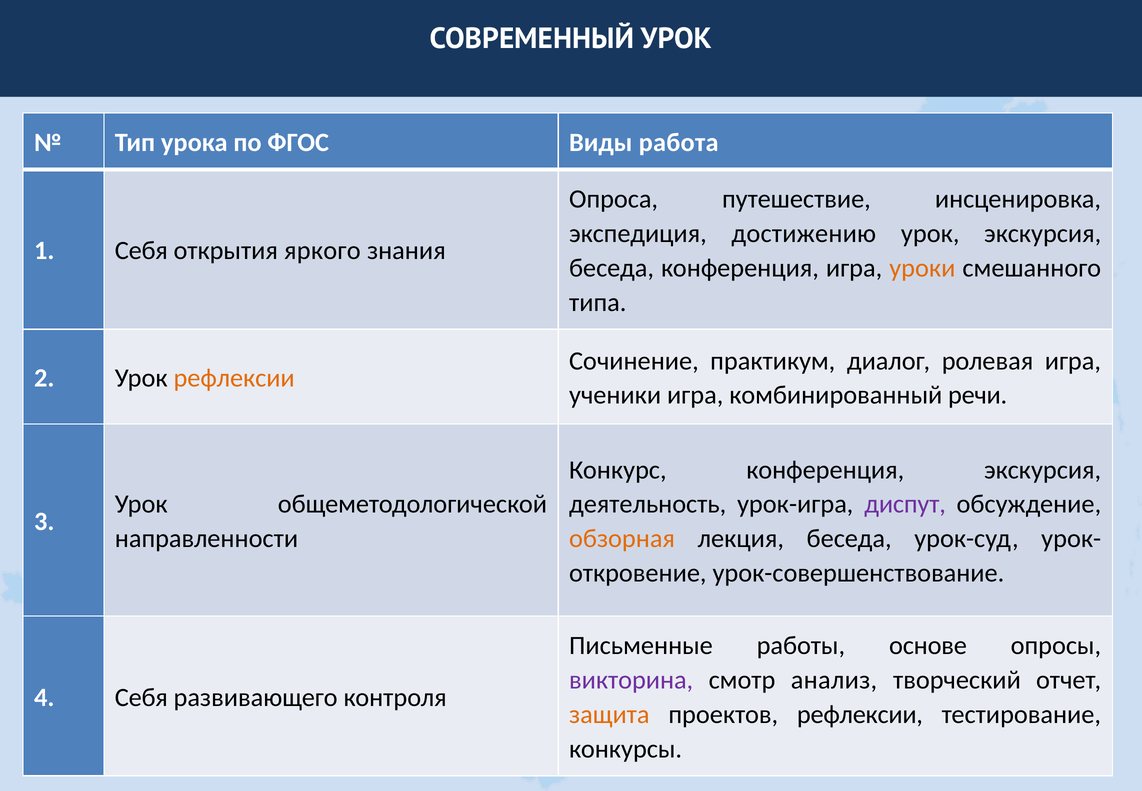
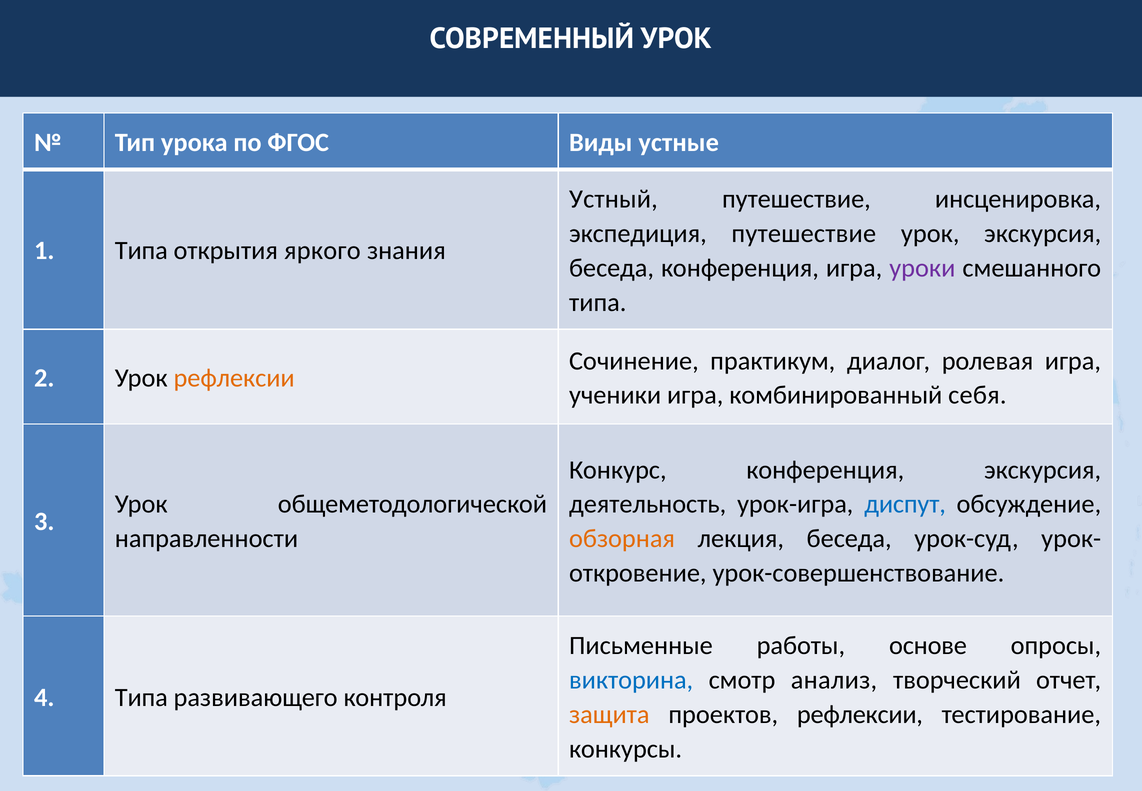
работа: работа -> устные (679, 143)
Опроса: Опроса -> Устный (613, 199)
экспедиция достижению: достижению -> путешествие (804, 233)
1 Себя: Себя -> Типа (141, 251)
уроки colour: orange -> purple (922, 268)
речи: речи -> себя (977, 395)
диспут colour: purple -> blue (905, 504)
викторина colour: purple -> blue (631, 680)
4 Себя: Себя -> Типа (141, 697)
